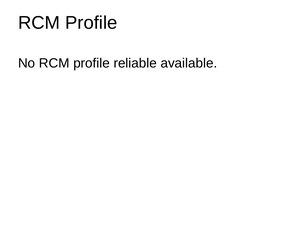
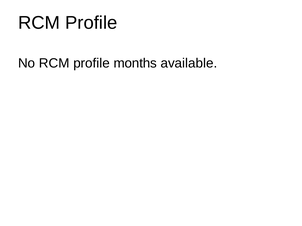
reliable: reliable -> months (135, 63)
